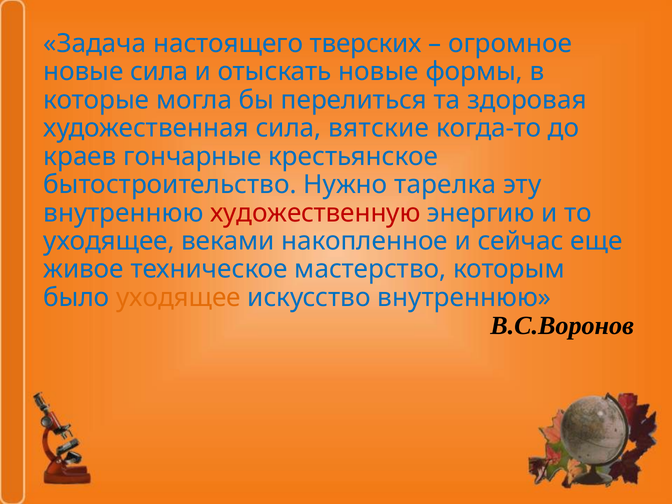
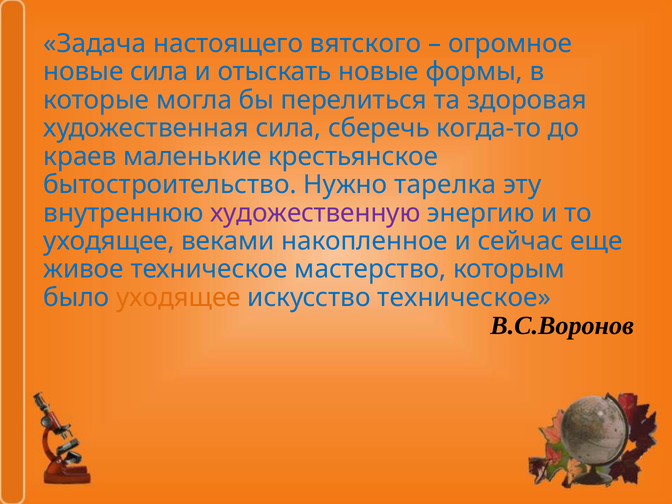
тверских: тверских -> вятского (366, 44)
вятские: вятские -> сберечь (379, 128)
гончарные: гончарные -> маленькие (192, 156)
художественную colour: red -> purple (315, 213)
искусство внутреннюю: внутреннюю -> техническое (464, 298)
